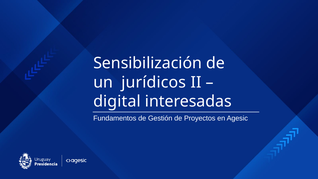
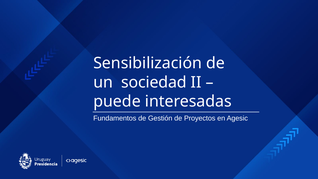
jurídicos: jurídicos -> sociedad (154, 82)
digital: digital -> puede (117, 101)
